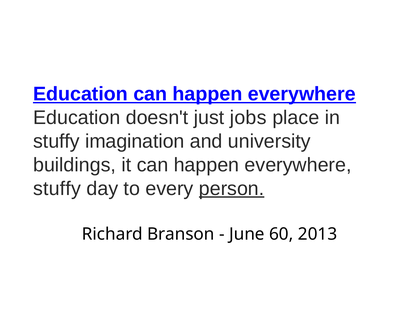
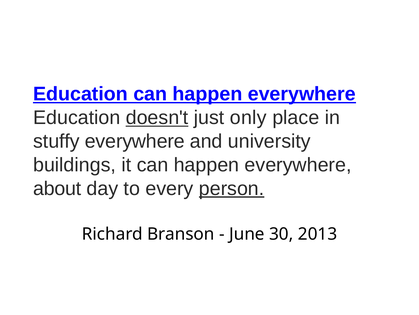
doesn't underline: none -> present (157, 117)
jobs: jobs -> only (248, 117)
stuffy imagination: imagination -> everywhere (135, 141)
stuffy: stuffy -> about (57, 188)
60: 60 -> 30 (281, 234)
